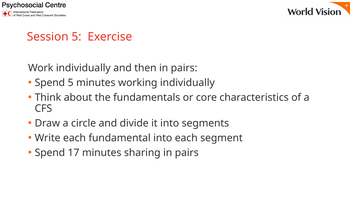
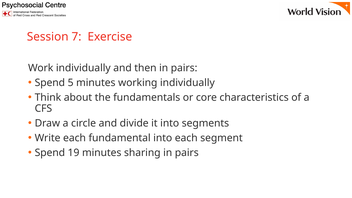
Session 5: 5 -> 7 (76, 37)
17: 17 -> 19 (74, 153)
